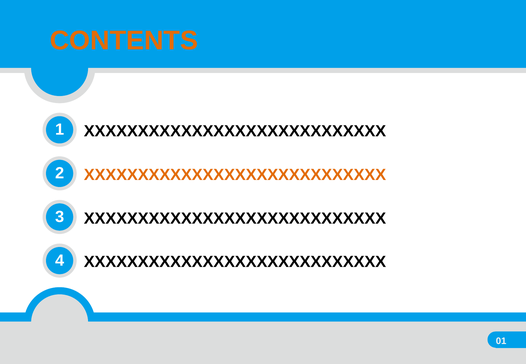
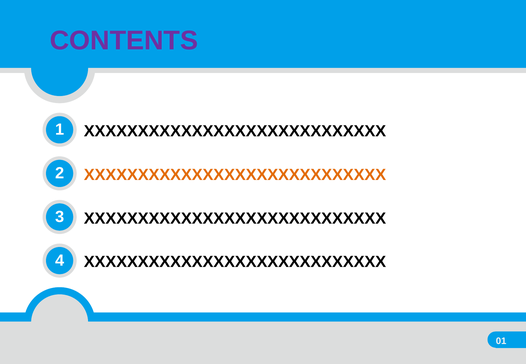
CONTENTS colour: orange -> purple (124, 41)
